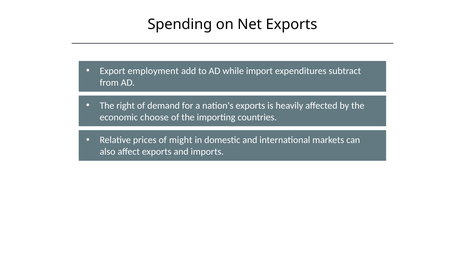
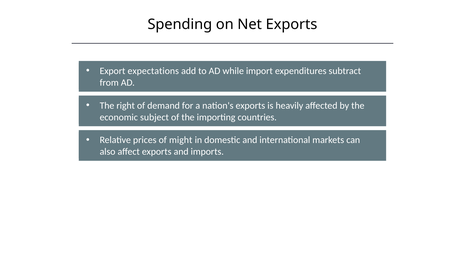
employment: employment -> expectations (153, 71)
choose: choose -> subject (154, 117)
